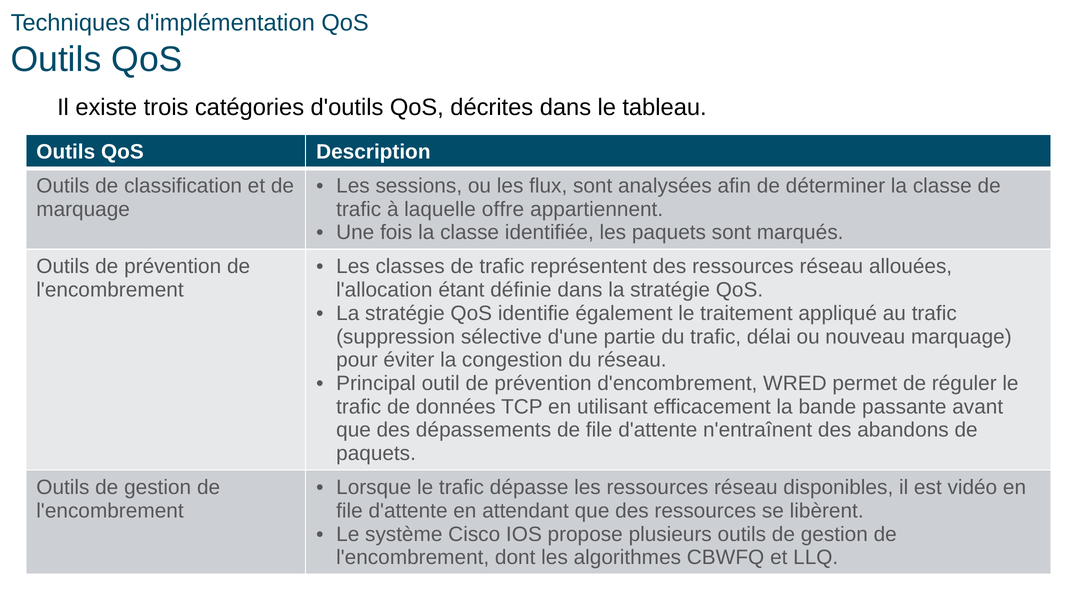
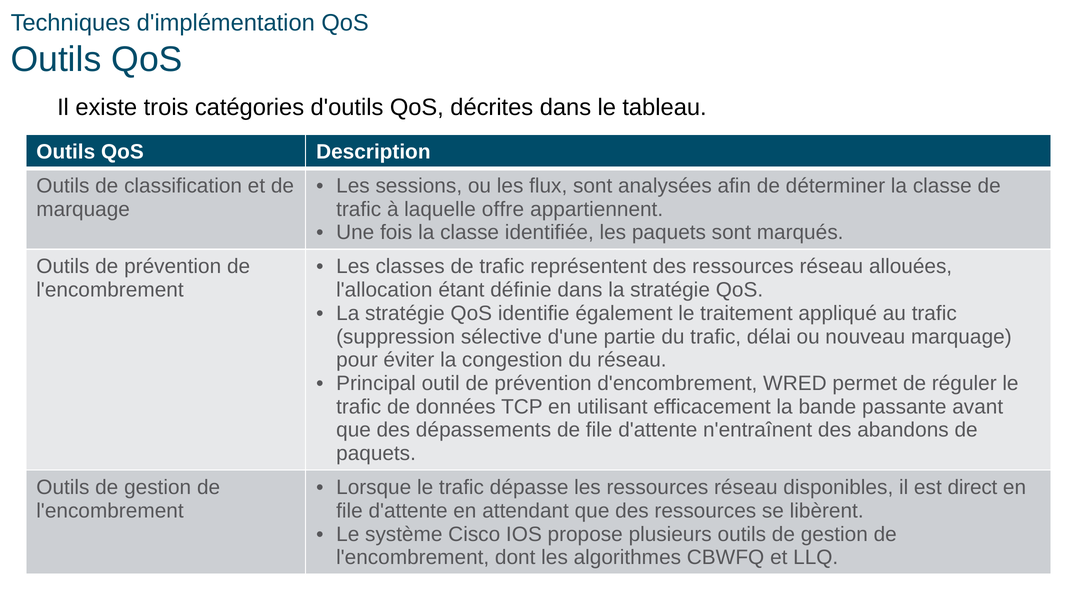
vidéo: vidéo -> direct (972, 487)
